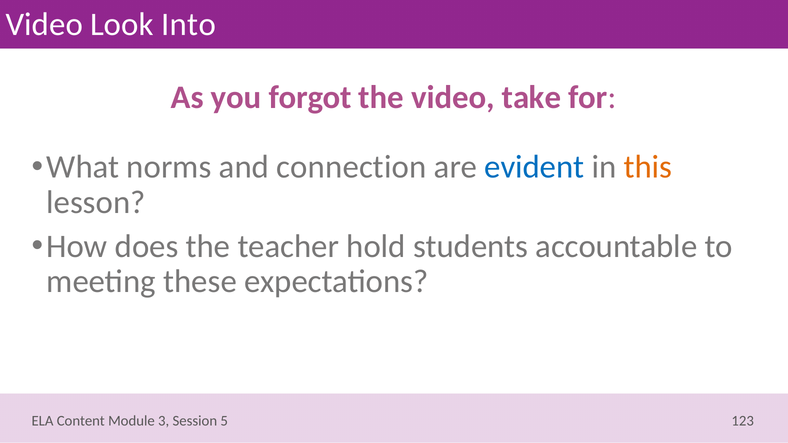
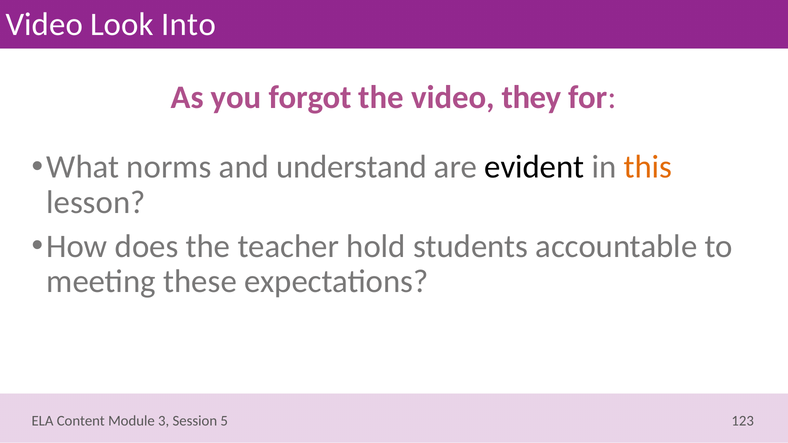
take: take -> they (532, 98)
connection: connection -> understand (352, 167)
evident colour: blue -> black (534, 167)
